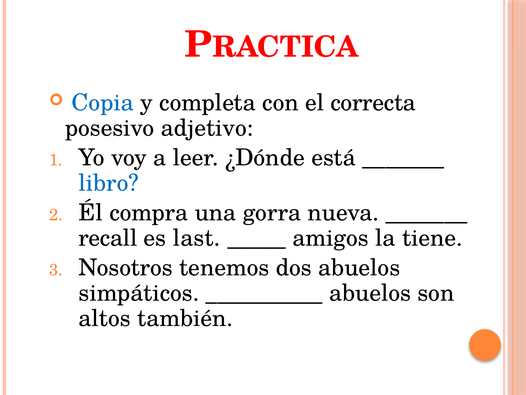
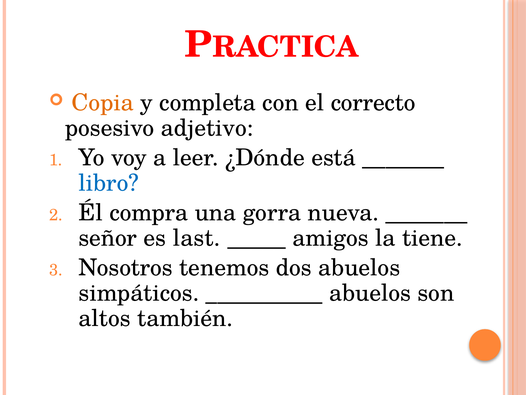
Copia colour: blue -> orange (103, 103)
correcta: correcta -> correcto (373, 103)
recall: recall -> señor (108, 238)
